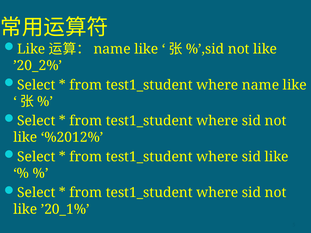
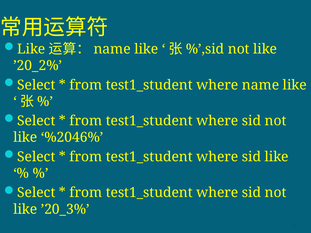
%2012%: %2012% -> %2046% (72, 138)
’20_1%: ’20_1% -> ’20_3% (65, 209)
